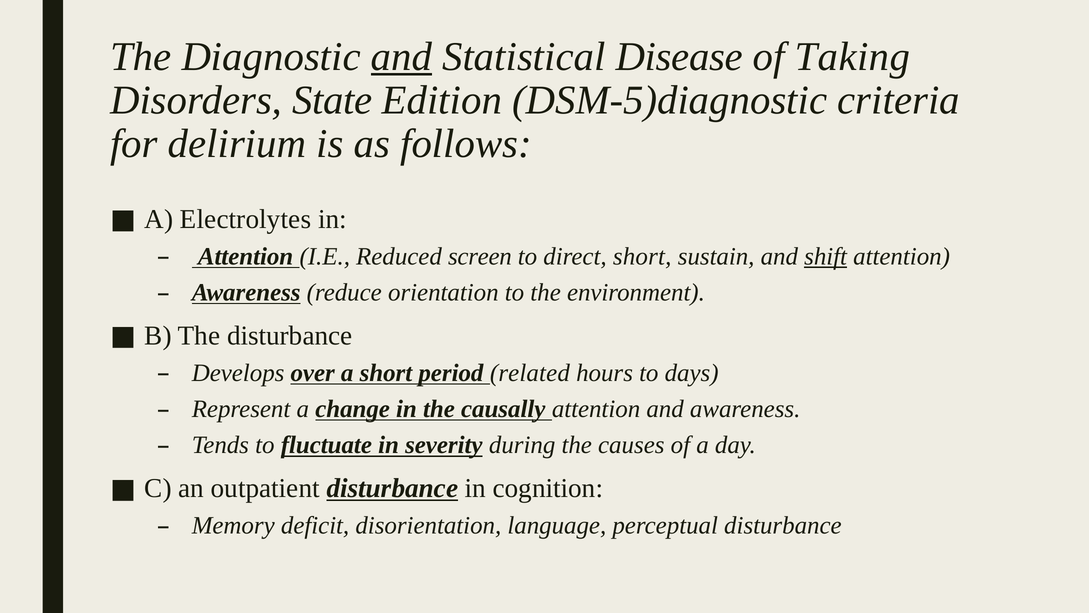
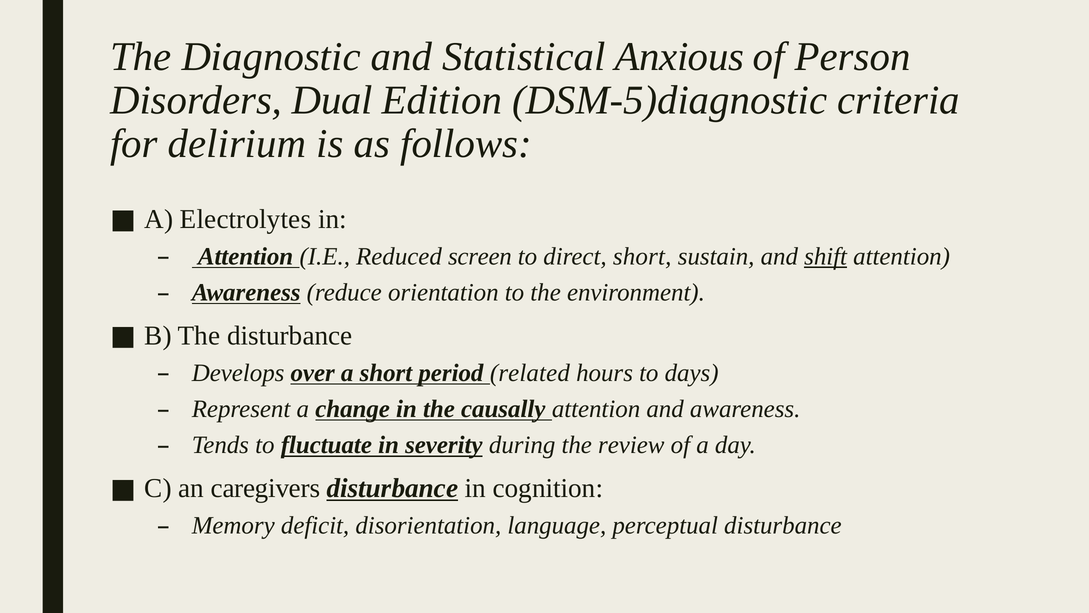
and underline: present -> none (401, 57)
Disease: Disease -> Anxious (679, 57)
Taking: Taking -> Person (853, 57)
State: State -> Dual (332, 100)
causes: causes -> review (631, 445)
outpatient: outpatient -> caregivers (265, 488)
